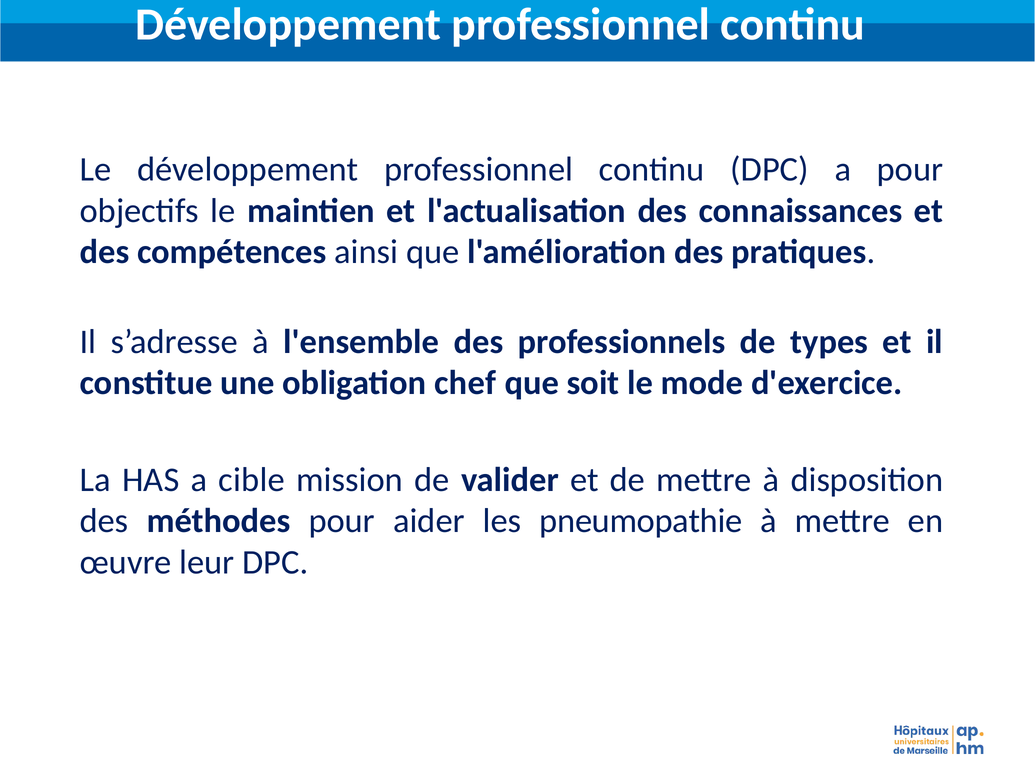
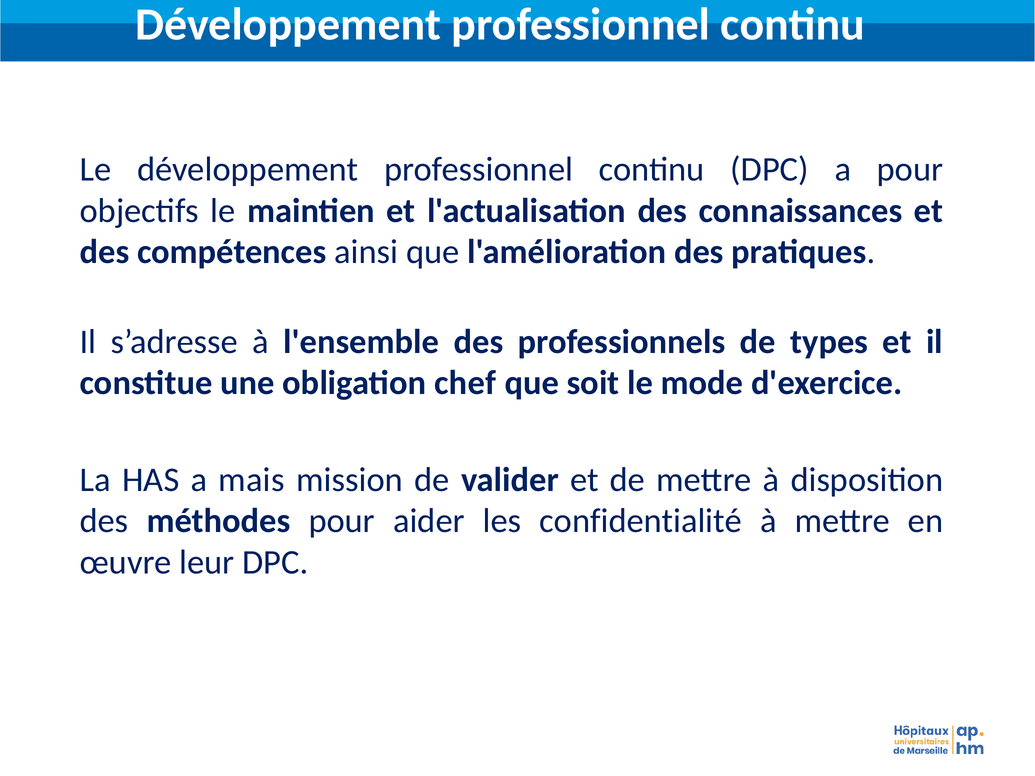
cible: cible -> mais (252, 480)
pneumopathie: pneumopathie -> confidentialité (641, 521)
